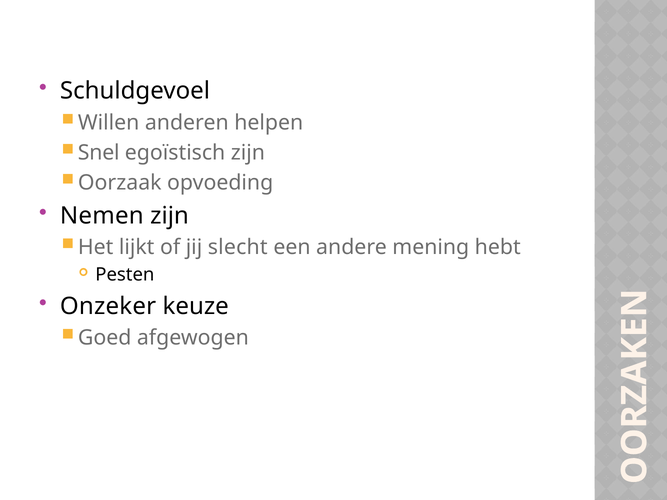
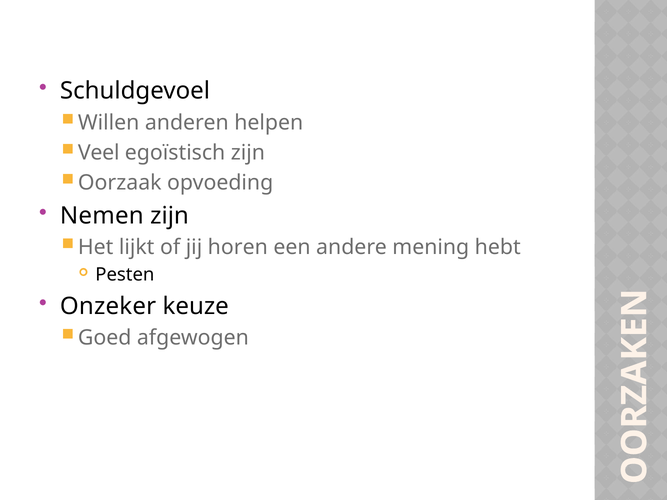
Snel: Snel -> Veel (99, 153)
slecht: slecht -> horen (238, 248)
